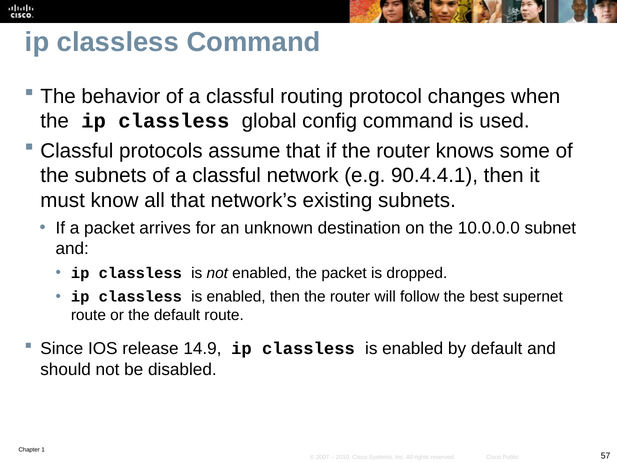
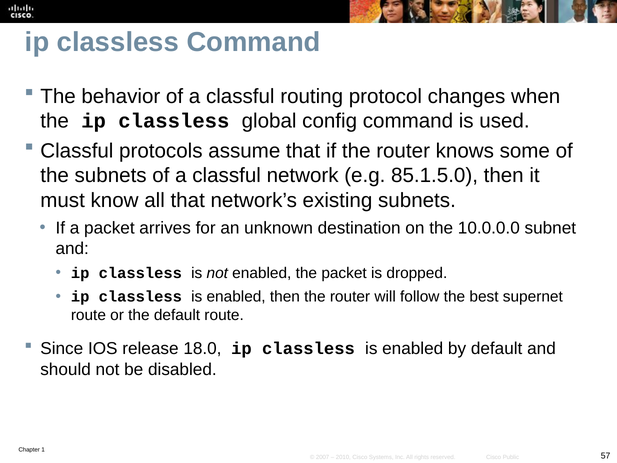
90.4.4.1: 90.4.4.1 -> 85.1.5.0 (435, 176)
14.9: 14.9 -> 18.0 (202, 349)
